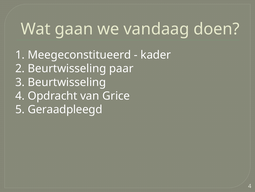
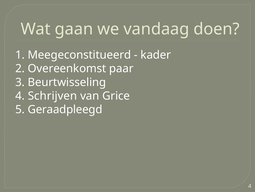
2 Beurtwisseling: Beurtwisseling -> Overeenkomst (67, 68)
Opdracht: Opdracht -> Schrijven (52, 96)
